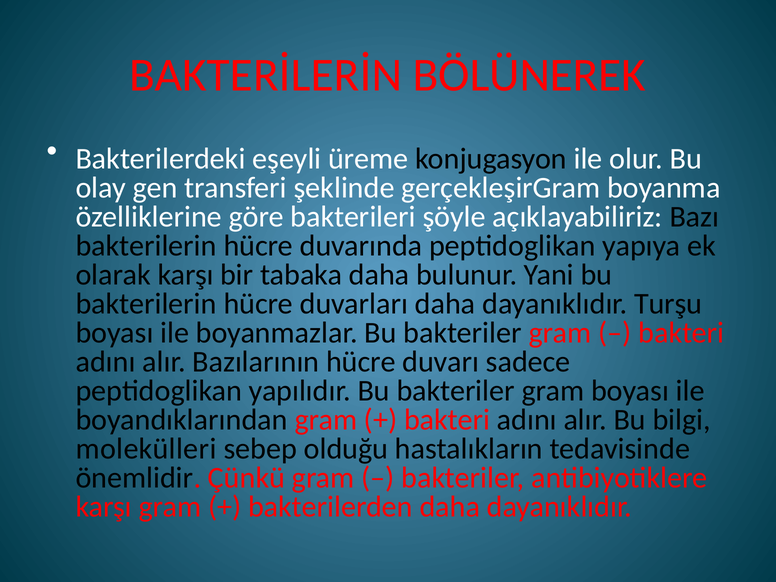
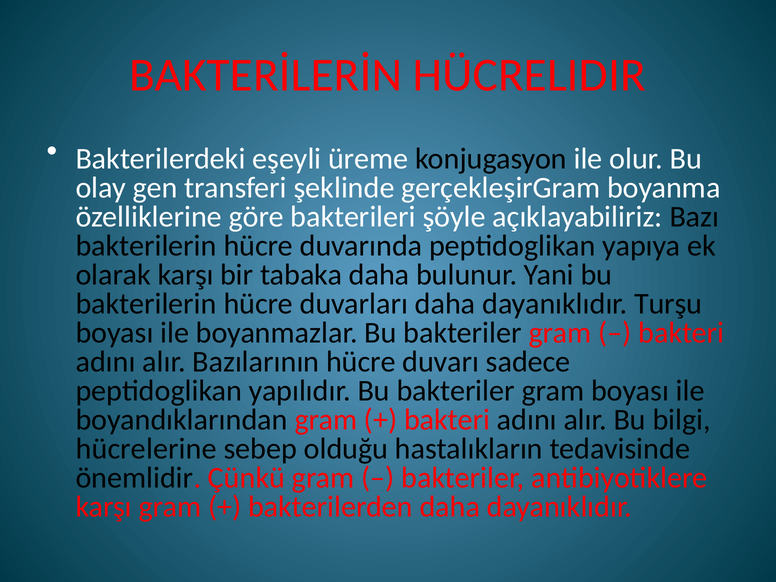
BÖLÜNEREK: BÖLÜNEREK -> HÜCRELIDIR (529, 75)
molekülleri: molekülleri -> hücrelerine (146, 449)
